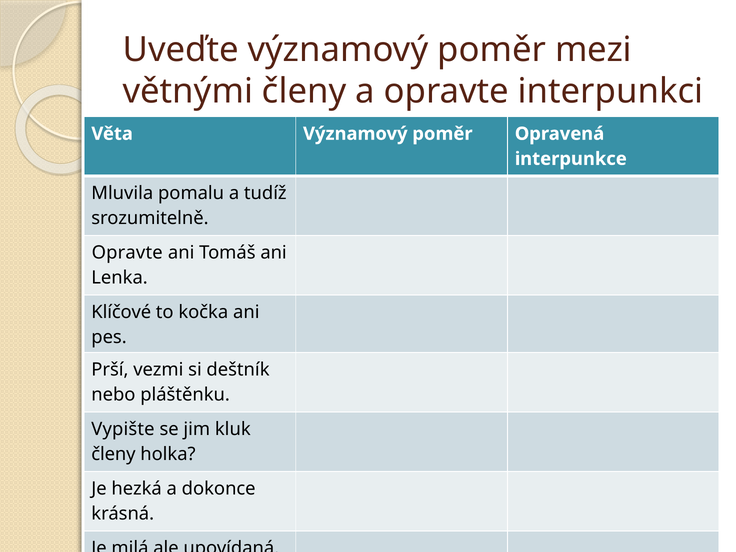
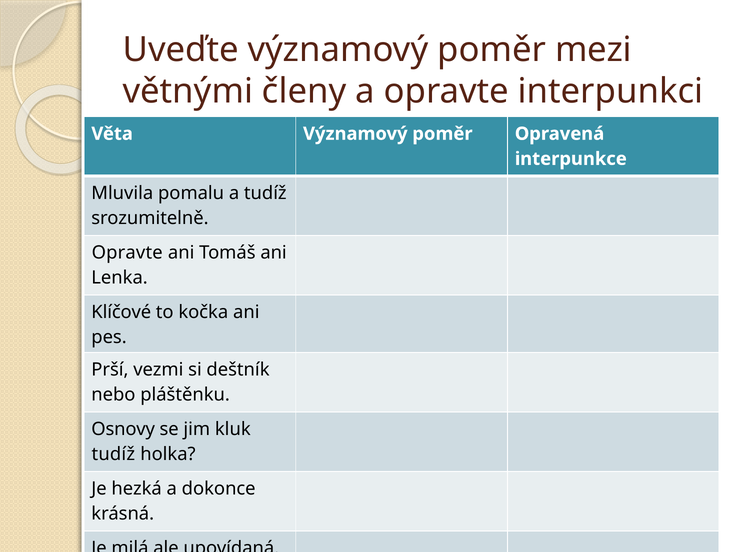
Vypište: Vypište -> Osnovy (123, 429)
členy: členy -> tudíž (113, 454)
